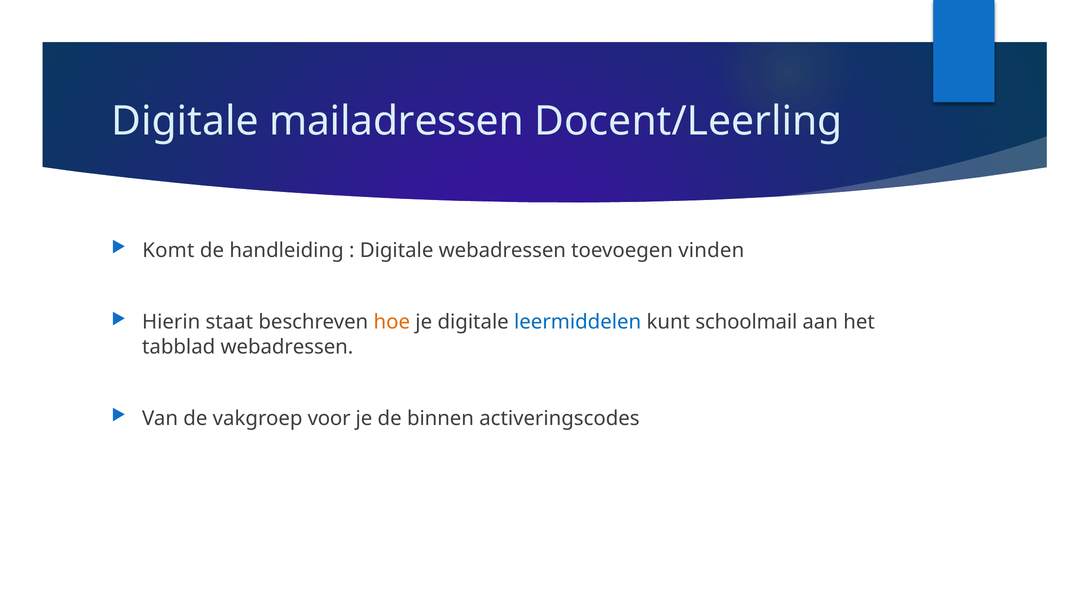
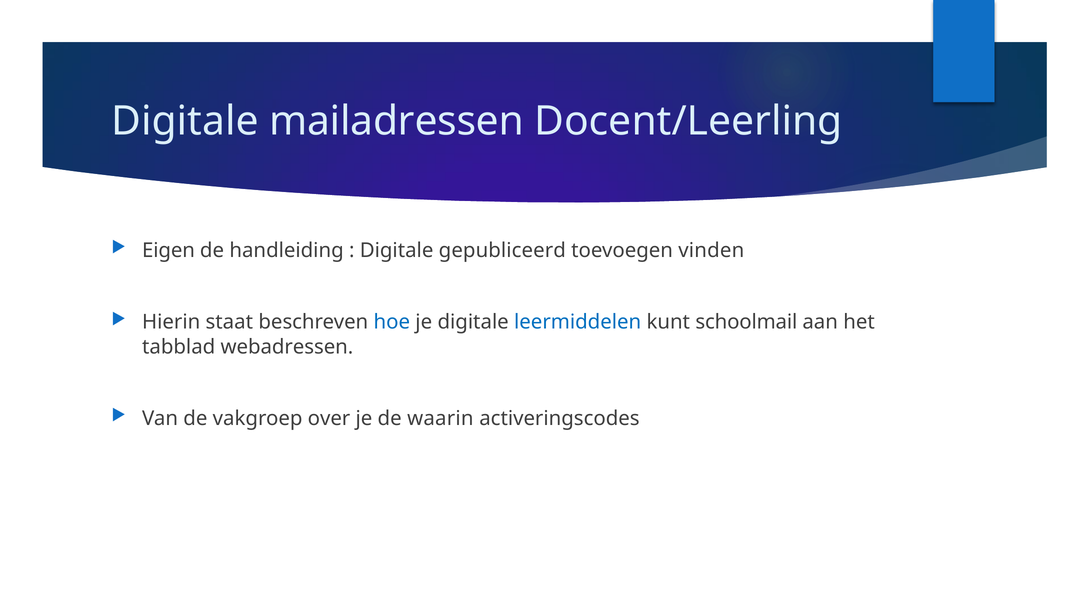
Komt: Komt -> Eigen (169, 251)
Digitale webadressen: webadressen -> gepubliceerd (502, 251)
hoe colour: orange -> blue (392, 322)
voor: voor -> over (329, 419)
binnen: binnen -> waarin (440, 419)
